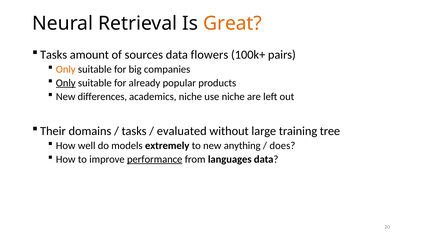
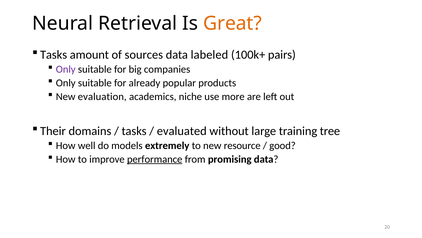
flowers: flowers -> labeled (209, 55)
Only colour: orange -> purple (66, 69)
Only underline: present -> none (66, 83)
differences: differences -> evaluation (102, 96)
use niche: niche -> more (233, 96)
anything: anything -> resource (242, 145)
does: does -> good (282, 145)
languages: languages -> promising (230, 159)
